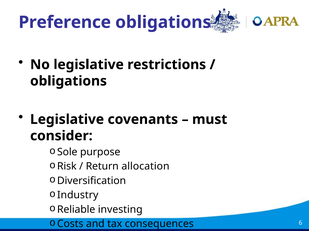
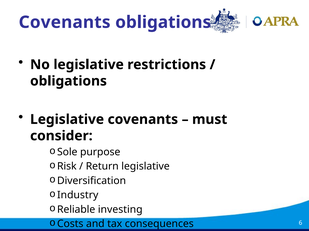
Preference: Preference -> Covenants (65, 22)
Return allocation: allocation -> legislative (146, 167)
